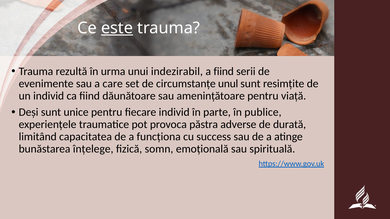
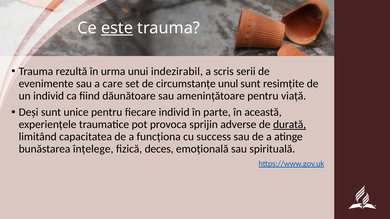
a fiind: fiind -> scris (224, 72)
publice: publice -> această (263, 112)
păstra: păstra -> sprijin (204, 125)
durată underline: none -> present (290, 125)
somn: somn -> deces (159, 149)
